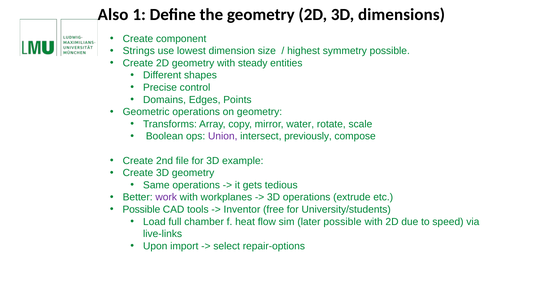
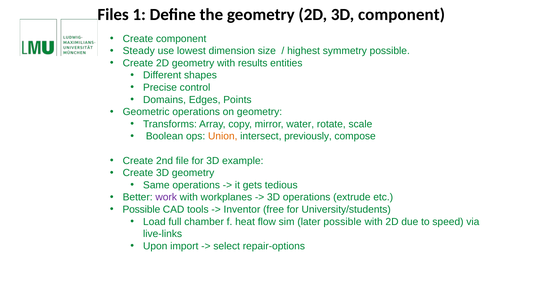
Also: Also -> Files (113, 15)
3D dimensions: dimensions -> component (402, 15)
Strings: Strings -> Steady (139, 51)
steady: steady -> results (253, 63)
Union colour: purple -> orange (223, 136)
